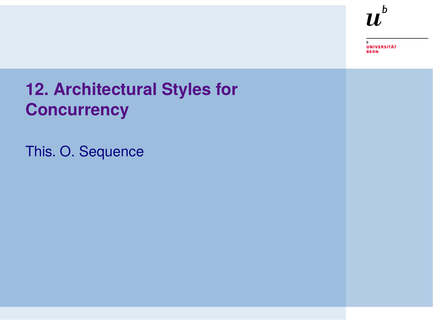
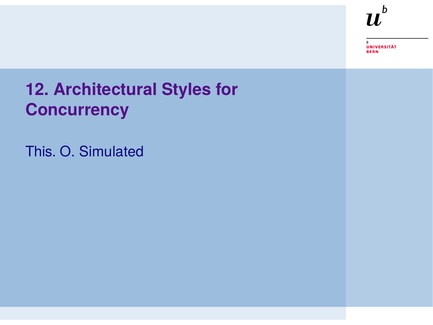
Sequence: Sequence -> Simulated (112, 152)
